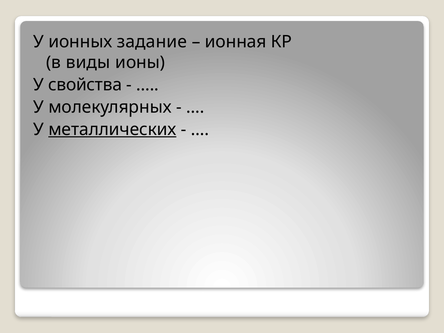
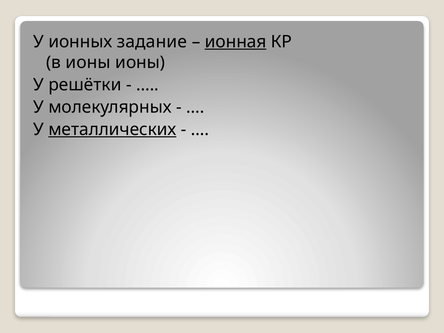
ионная underline: none -> present (236, 42)
в виды: виды -> ионы (88, 62)
свойства: свойства -> решётки (85, 85)
